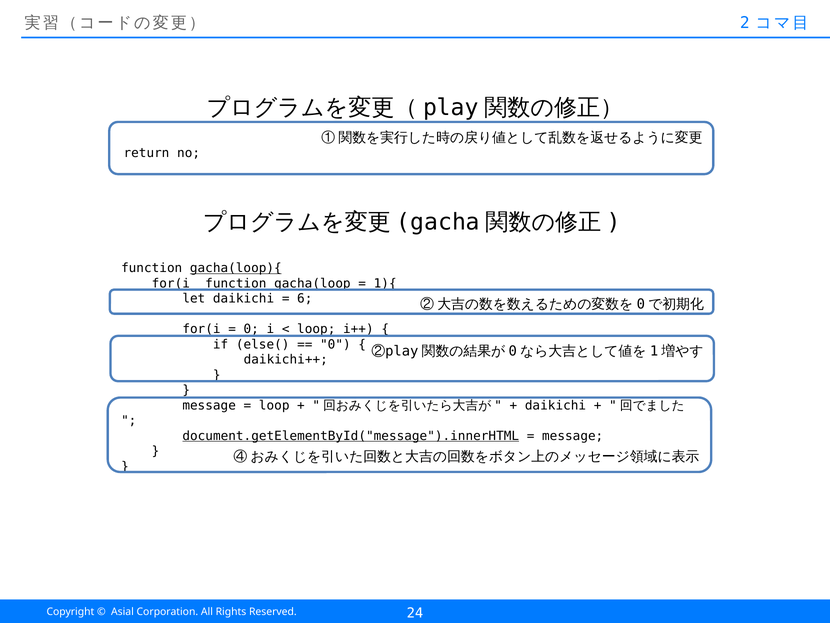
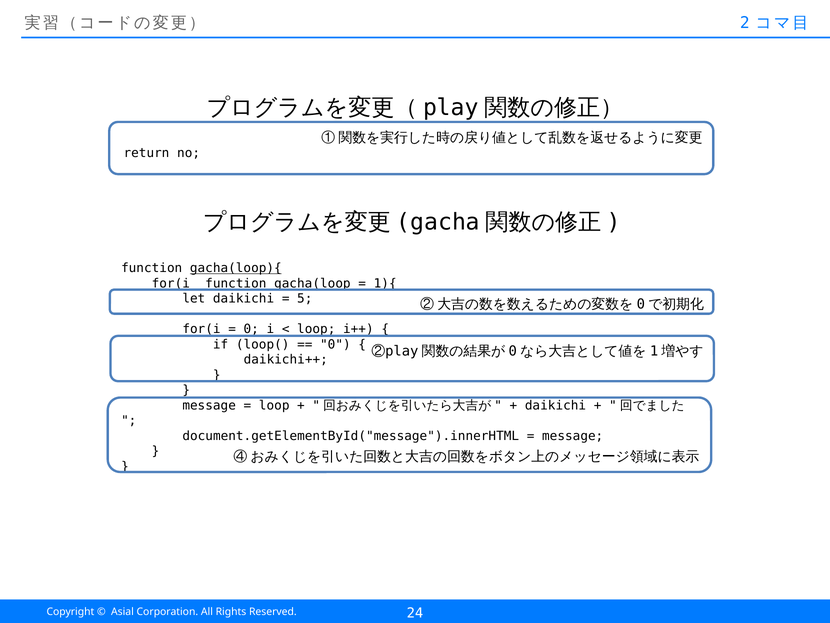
6: 6 -> 5 (305, 299)
else(: else( -> loop( (263, 344)
document.getElementById("message").innerHTML underline: present -> none (351, 436)
